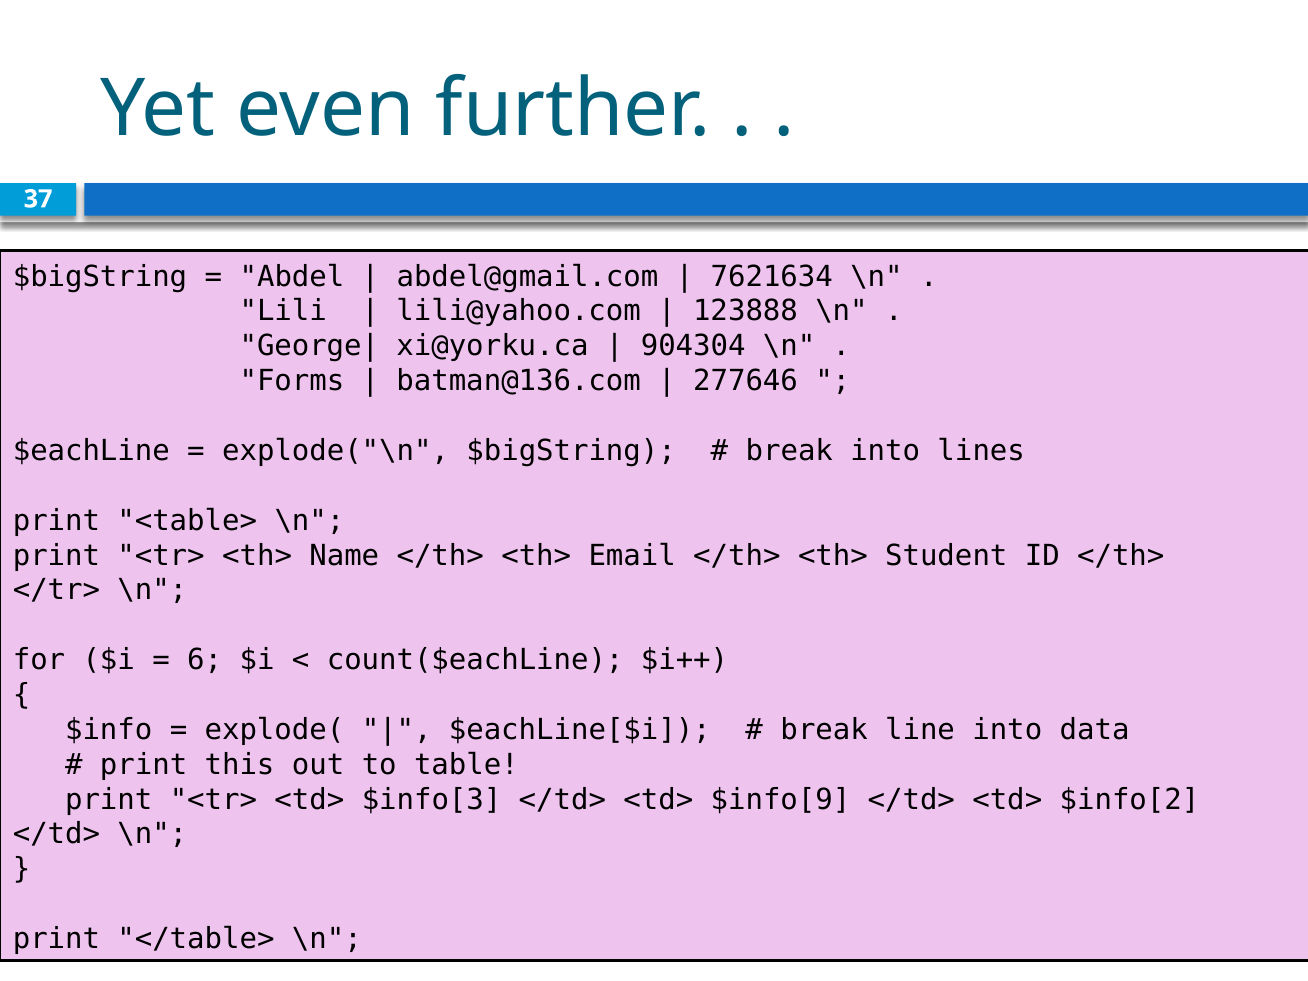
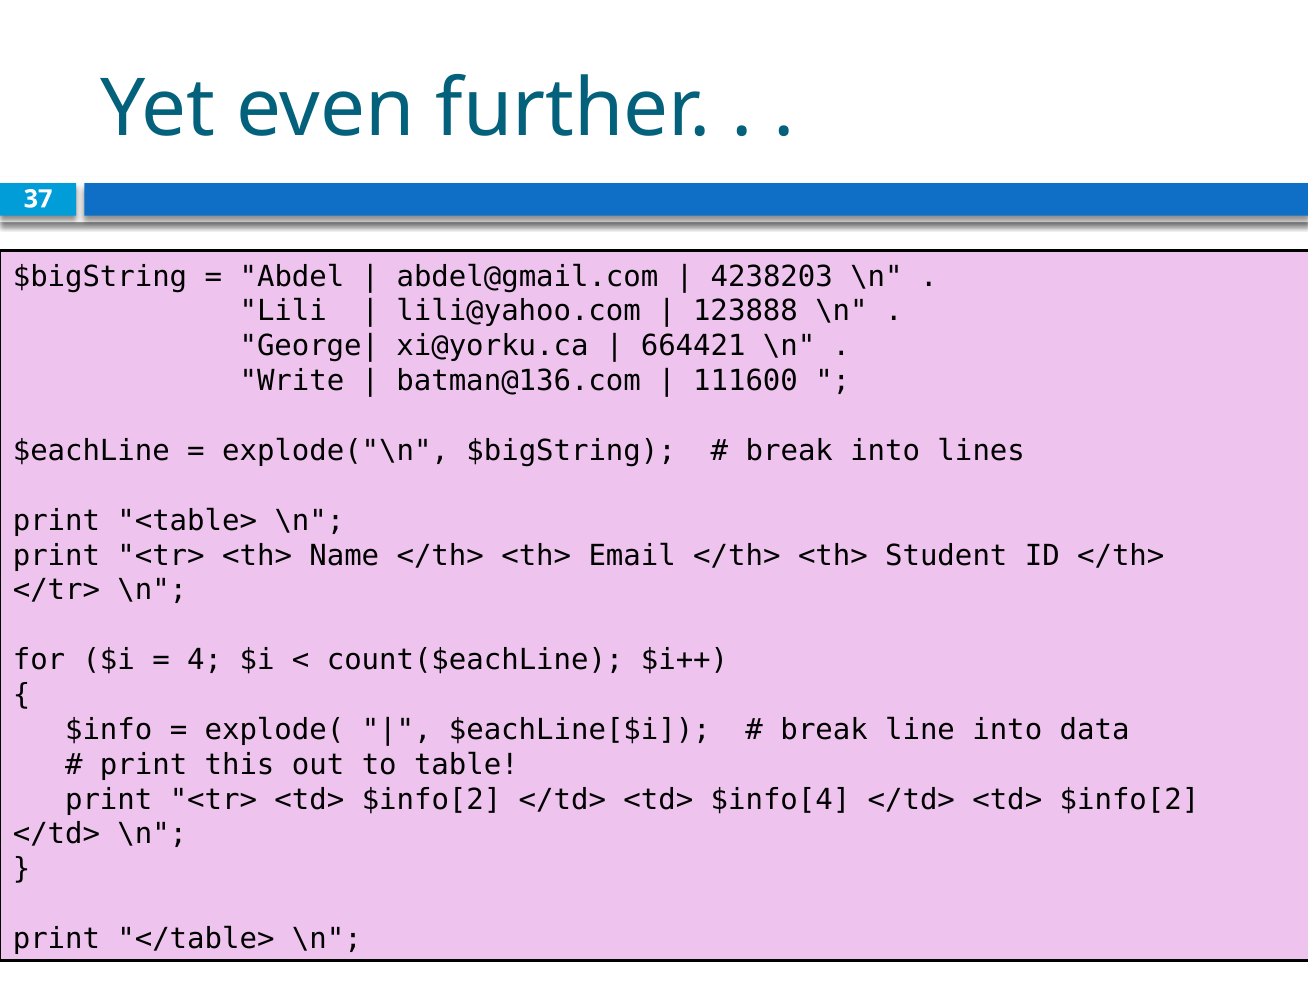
7621634: 7621634 -> 4238203 (772, 277)
904304: 904304 -> 664421 (693, 346)
Forms: Forms -> Write (292, 381)
277646: 277646 -> 111600 (746, 381)
6: 6 -> 4 (205, 660)
<tr> <td> $info[3: $info[3 -> $info[2 (432, 799)
$info[9: $info[9 -> $info[4 (780, 799)
